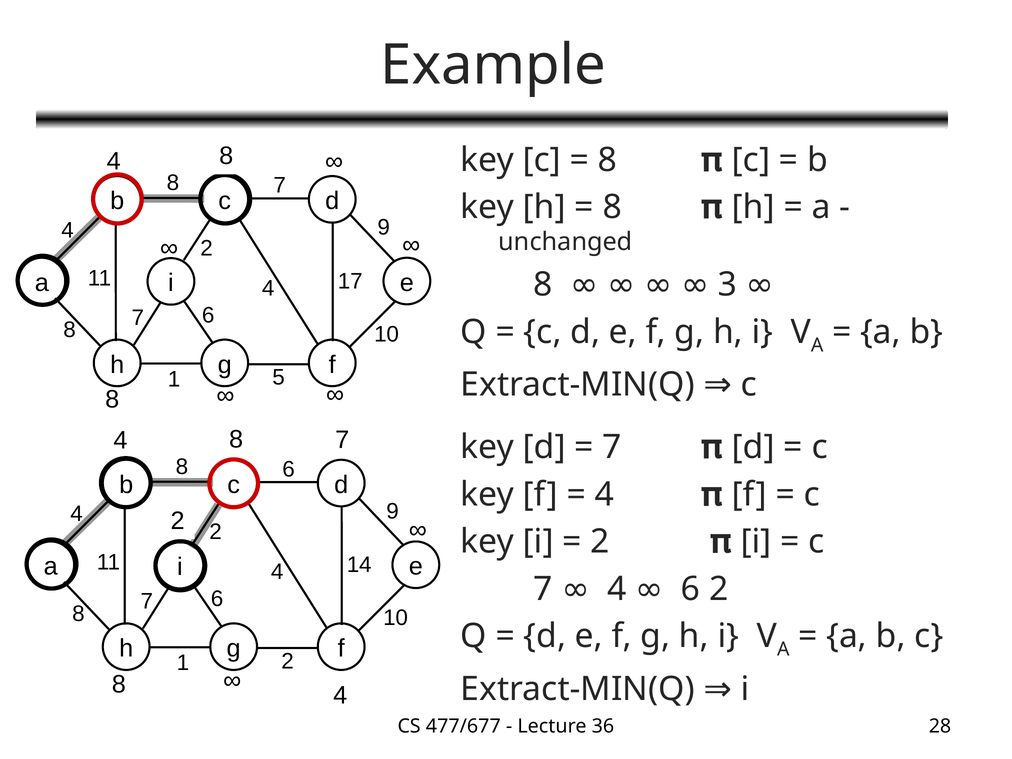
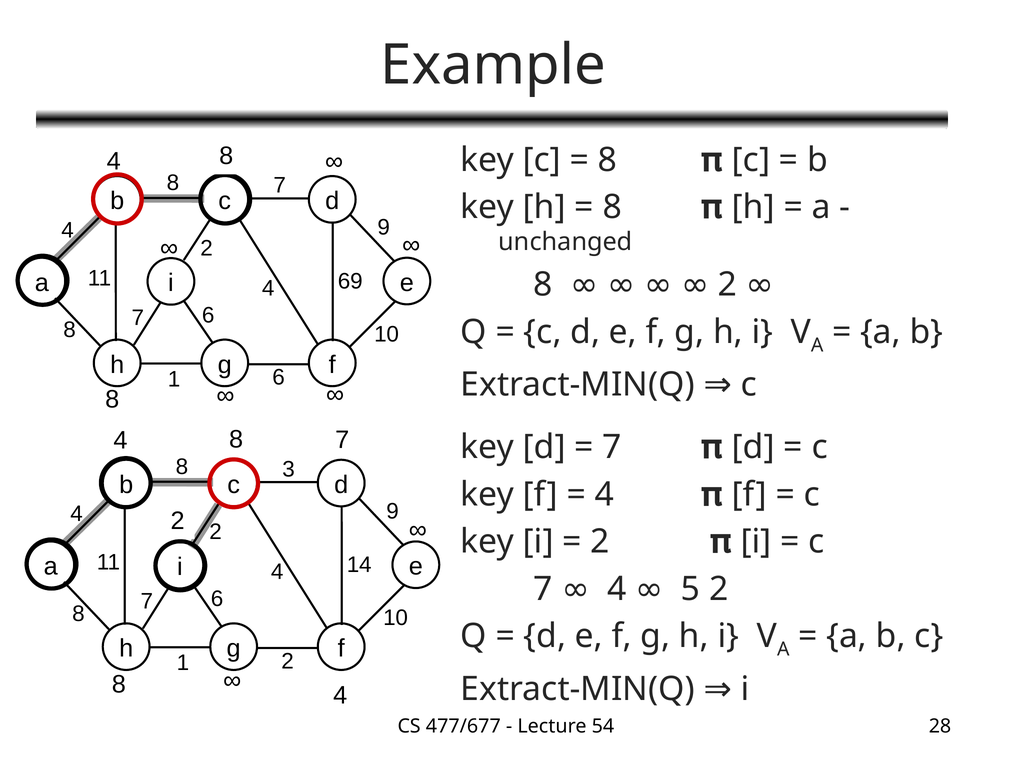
8 3: 3 -> 2 (728, 285)
17: 17 -> 69 (350, 281)
1 5: 5 -> 6 (279, 378)
8 6: 6 -> 3 (289, 469)
4 6: 6 -> 5 (691, 589)
36: 36 -> 54 (603, 726)
